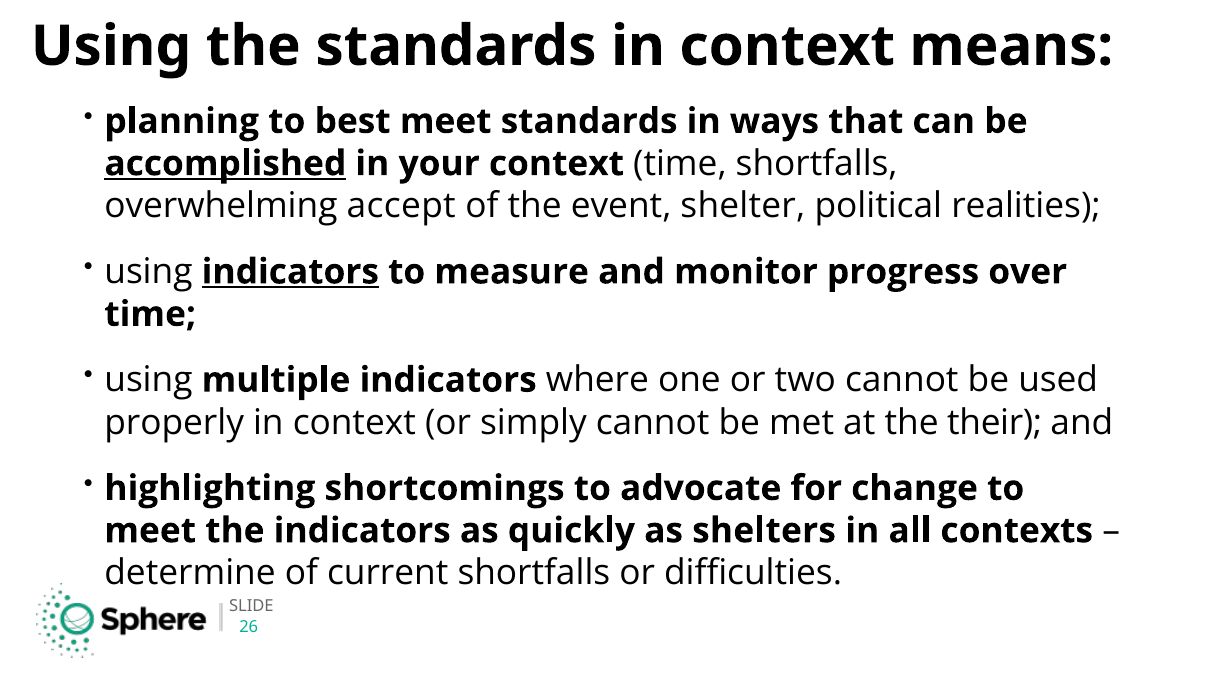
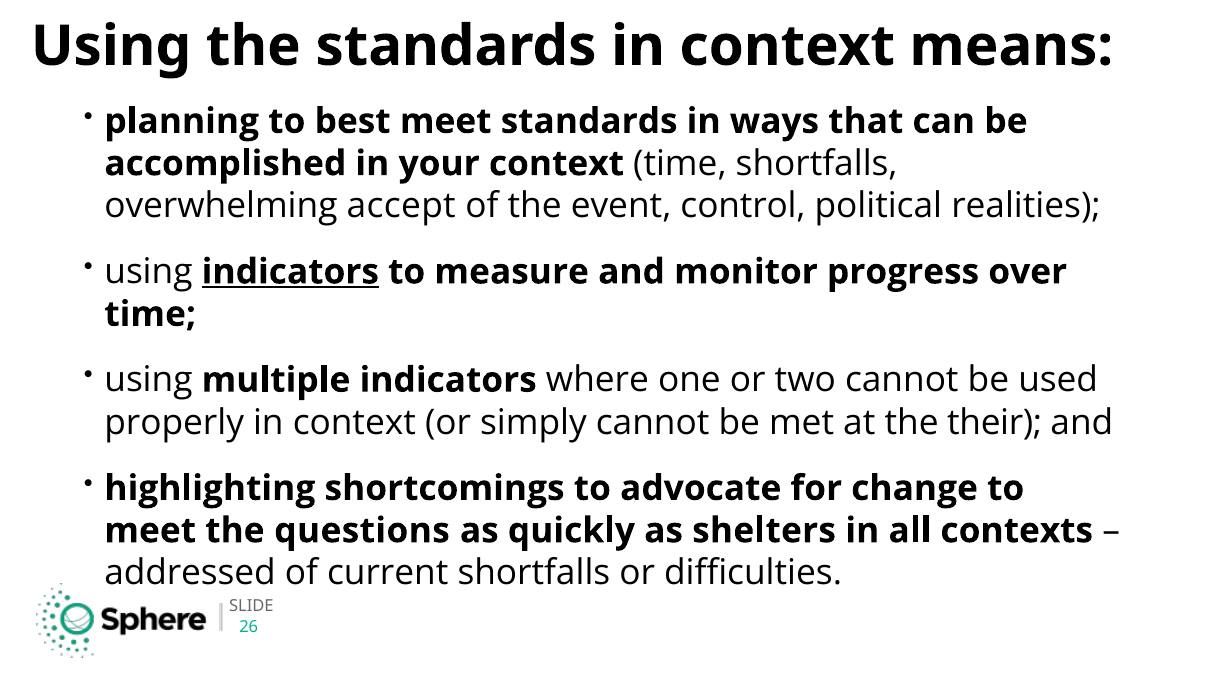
accomplished underline: present -> none (225, 164)
shelter: shelter -> control (743, 206)
the indicators: indicators -> questions (362, 531)
determine: determine -> addressed (190, 573)
